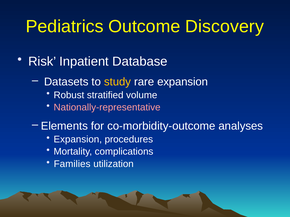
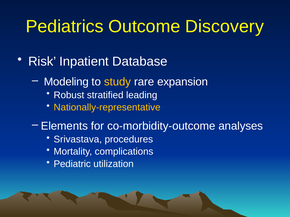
Datasets: Datasets -> Modeling (66, 82)
volume: volume -> leading (142, 95)
Nationally-representative colour: pink -> yellow (107, 108)
Expansion: Expansion -> Srivastava (78, 140)
Families: Families -> Pediatric (72, 164)
